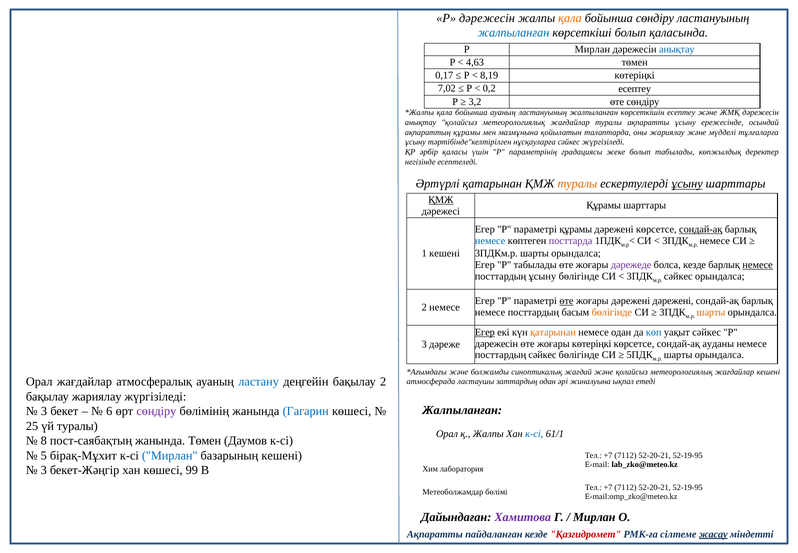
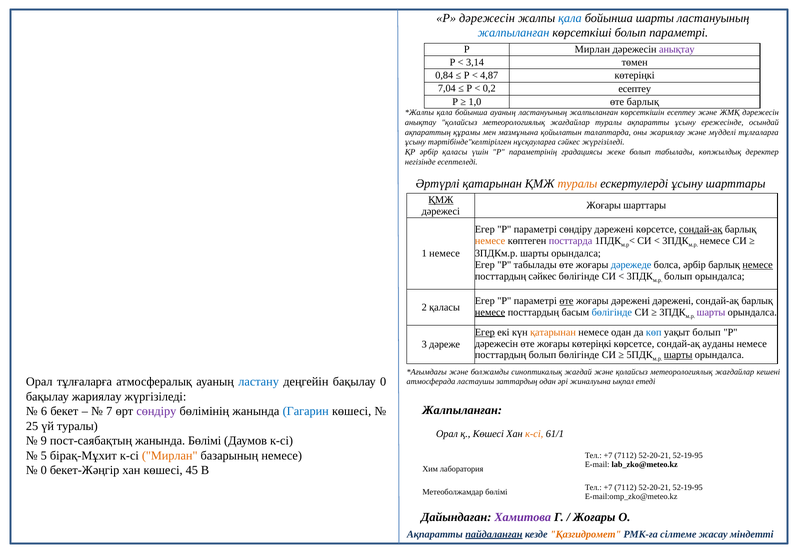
қала colour: orange -> blue (570, 18)
бойынша сөндіру: сөндіру -> шарты (655, 18)
болып қаласында: қаласында -> параметрі (679, 33)
анықтау colour: blue -> purple (677, 50)
4,63: 4,63 -> 3,14 (475, 62)
0,17: 0,17 -> 0,84 (444, 75)
8,19: 8,19 -> 4,87 (489, 75)
7,02: 7,02 -> 7,04 (447, 88)
3,2: 3,2 -> 1,0 (475, 102)
өте сөндіру: сөндіру -> барлық (643, 102)
ұсыну underline: present -> none (687, 184)
Құрамы: Құрамы -> Жоғары (604, 205)
параметрі құрамы: құрамы -> сөндіру (576, 229)
немесе colour: blue -> orange (490, 240)
1 кешені: кешені -> немесе (445, 253)
дәрежеде colour: purple -> blue (631, 265)
болса кезде: кезде -> әрбір (695, 265)
посттардың ұсыну: ұсыну -> сәйкес (543, 276)
сәйкес: сәйкес -> болып (678, 276)
2 немесе: немесе -> қаласы (445, 307)
немесе underline: none -> present (490, 312)
бөлігінде colour: orange -> blue (612, 312)
шарты colour: orange -> purple (711, 312)
уақыт сәйкес: сәйкес -> болып (707, 332)
посттардың сәйкес: сәйкес -> болып (542, 355)
шарты underline: none -> present (678, 355)
Орал жағдайлар: жағдайлар -> тұлғаларға (84, 381)
бақылау 2: 2 -> 0 (383, 381)
3: 3 -> 6 (44, 411)
6: 6 -> 7 (109, 411)
қ Жалпы: Жалпы -> Көшесі (488, 433)
к-сі colour: blue -> orange (534, 433)
8: 8 -> 9 (44, 440)
жанында Төмен: Төмен -> Бөлімі (205, 440)
Мирлан colour: blue -> orange (170, 455)
базарының кешені: кешені -> немесе (282, 455)
3: 3 -> 0 (44, 470)
99: 99 -> 45 (192, 470)
Мирлан: Мирлан -> Жоғары (594, 517)
пайдаланған underline: none -> present (494, 534)
Қазгидромет colour: red -> orange (586, 534)
жасау underline: present -> none (713, 534)
